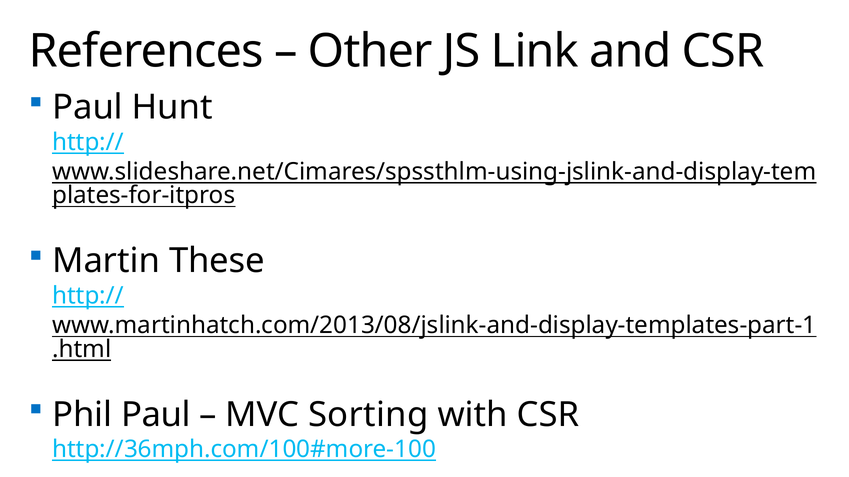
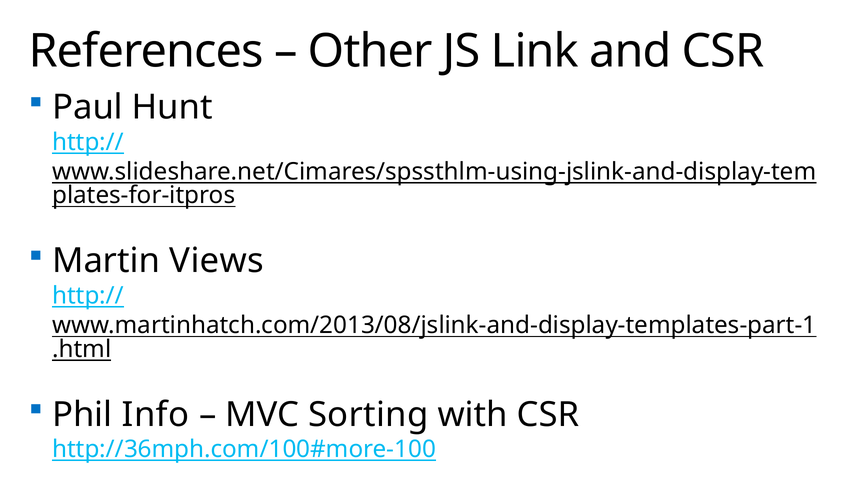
These: These -> Views (217, 261)
Phil Paul: Paul -> Info (156, 415)
